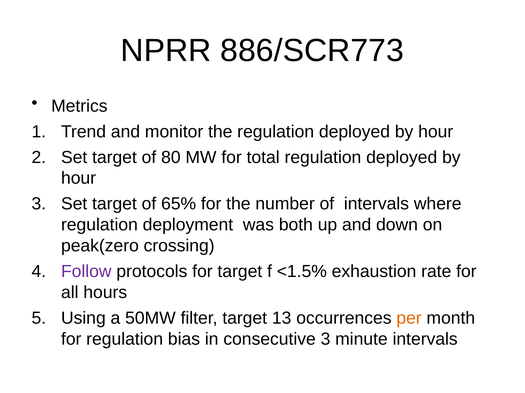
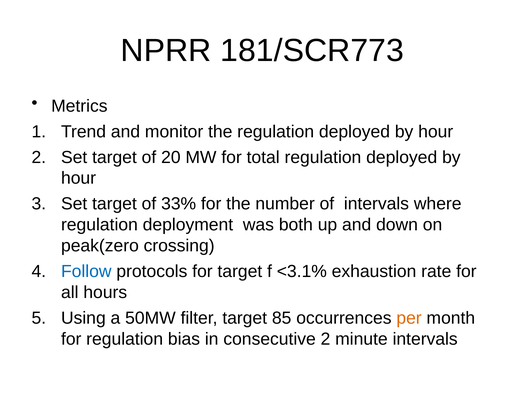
886/SCR773: 886/SCR773 -> 181/SCR773 (312, 51)
80: 80 -> 20 (171, 158)
65%: 65% -> 33% (179, 204)
Follow colour: purple -> blue (86, 272)
<1.5%: <1.5% -> <3.1% (302, 272)
13: 13 -> 85 (282, 319)
consecutive 3: 3 -> 2 (325, 340)
